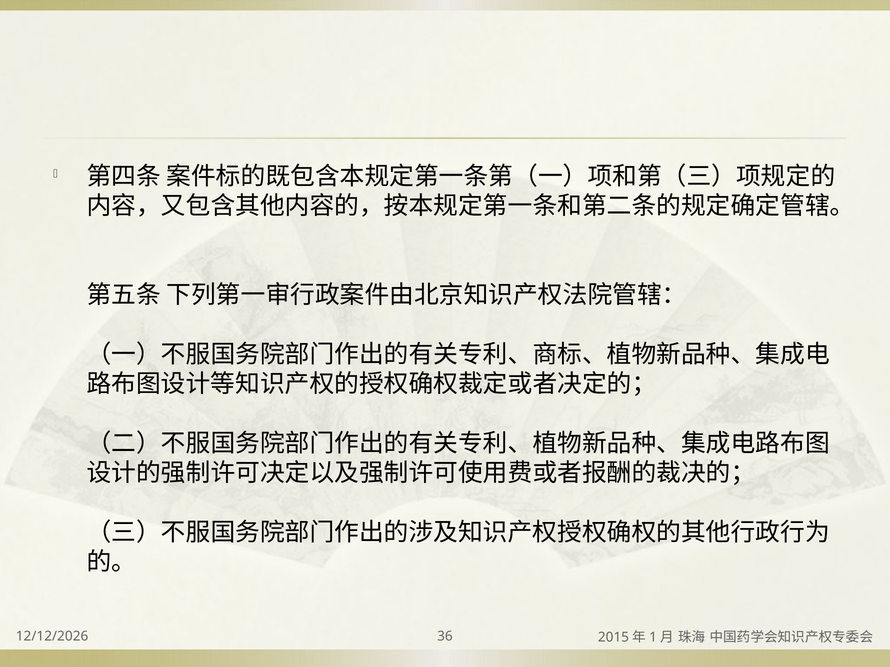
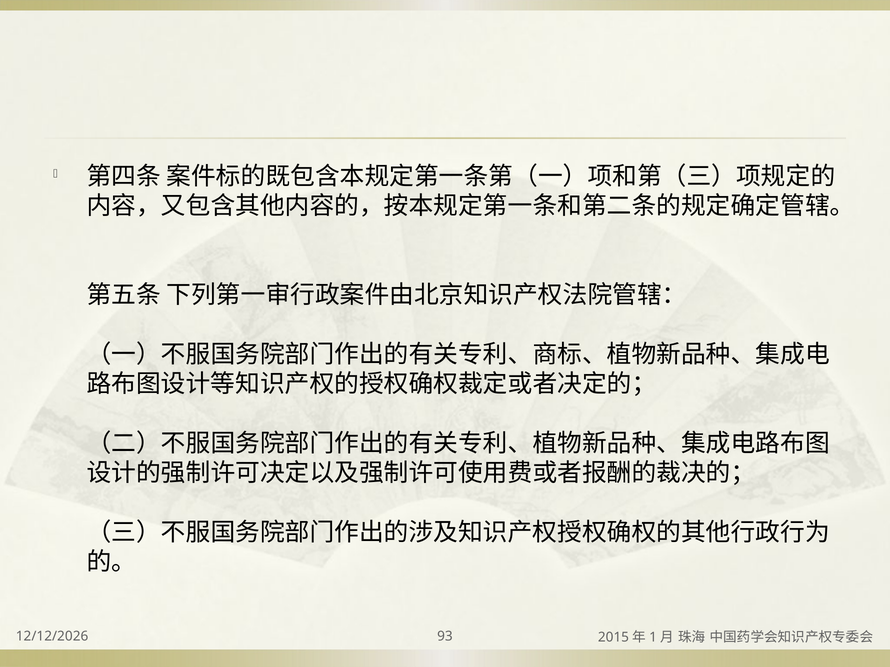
36: 36 -> 93 (445, 637)
